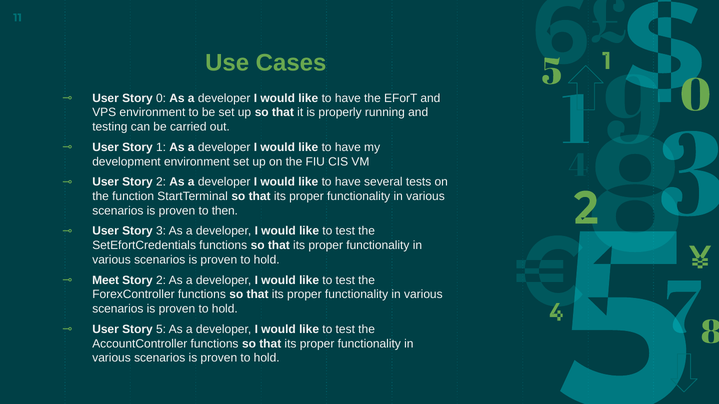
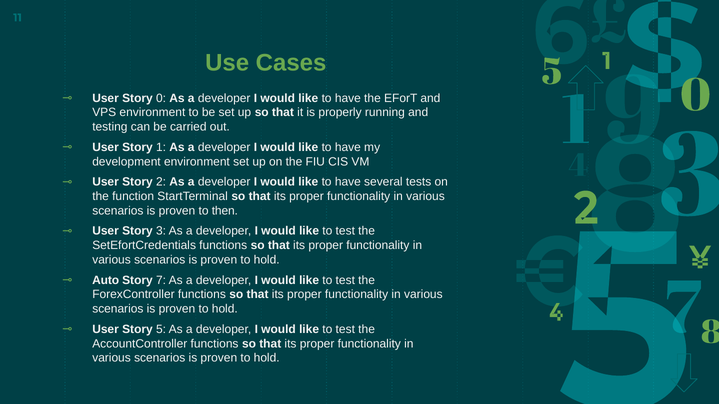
Meet: Meet -> Auto (106, 280)
2: 2 -> 7 (161, 280)
